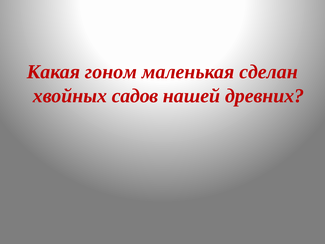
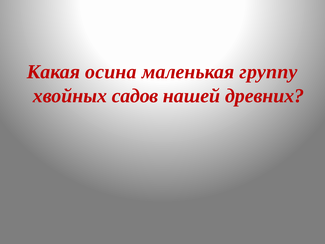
гоном: гоном -> осина (111, 72)
сделан: сделан -> группу (268, 72)
